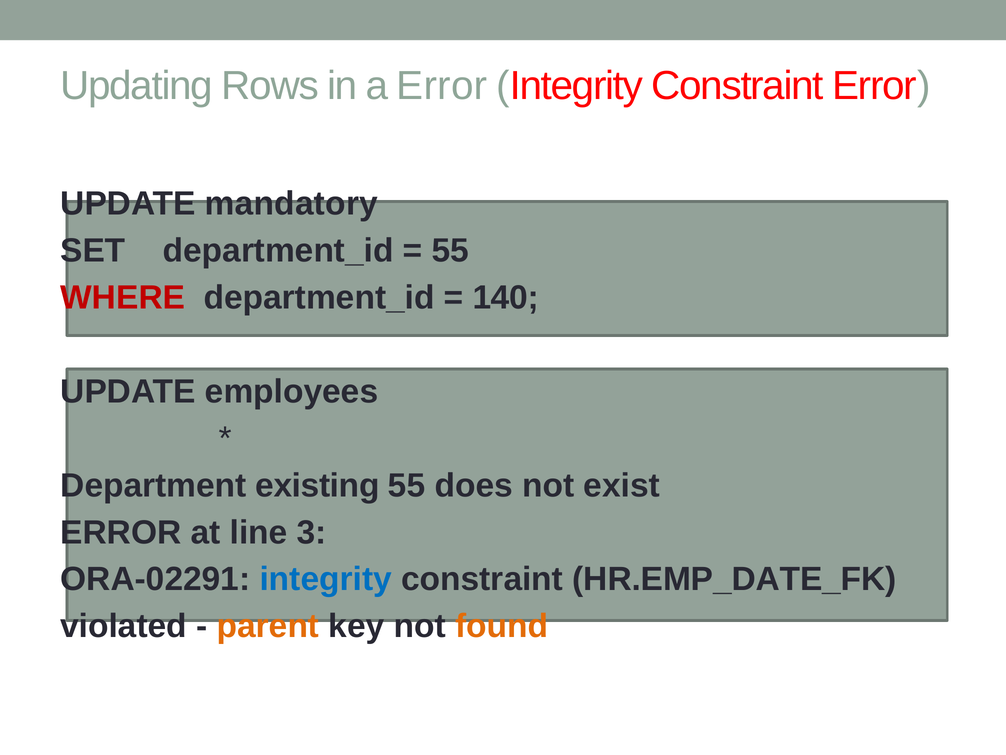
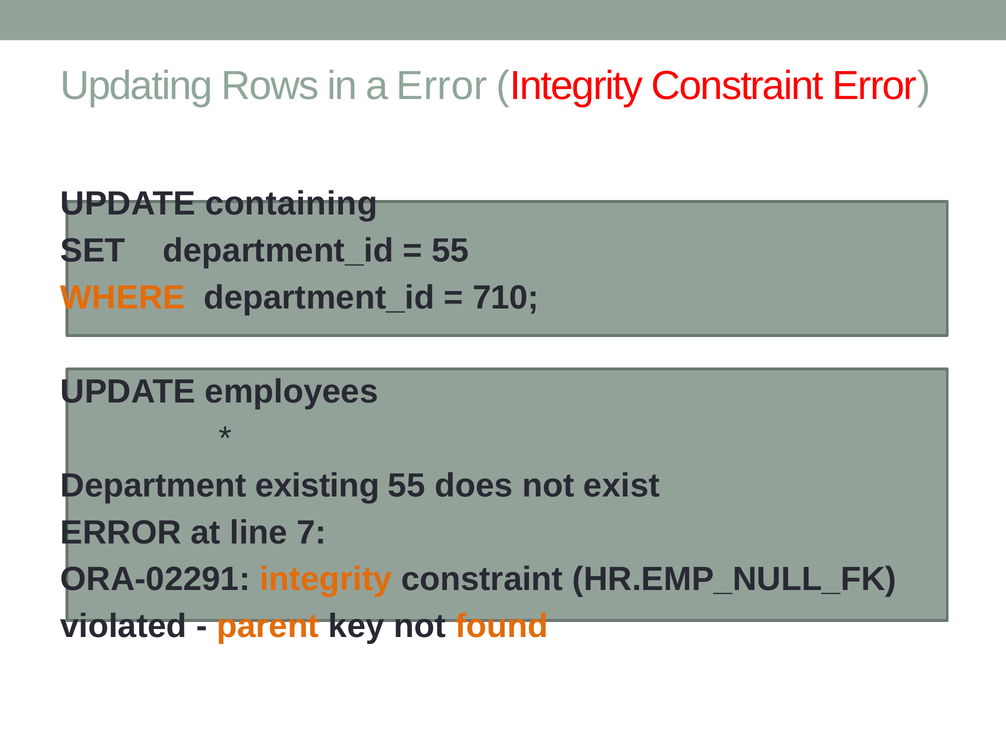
mandatory: mandatory -> containing (291, 204)
WHERE colour: red -> orange (123, 297)
140: 140 -> 710 (506, 297)
3: 3 -> 7 (312, 532)
integrity colour: blue -> orange (326, 579)
HR.EMP_DATE_FK: HR.EMP_DATE_FK -> HR.EMP_NULL_FK (734, 579)
